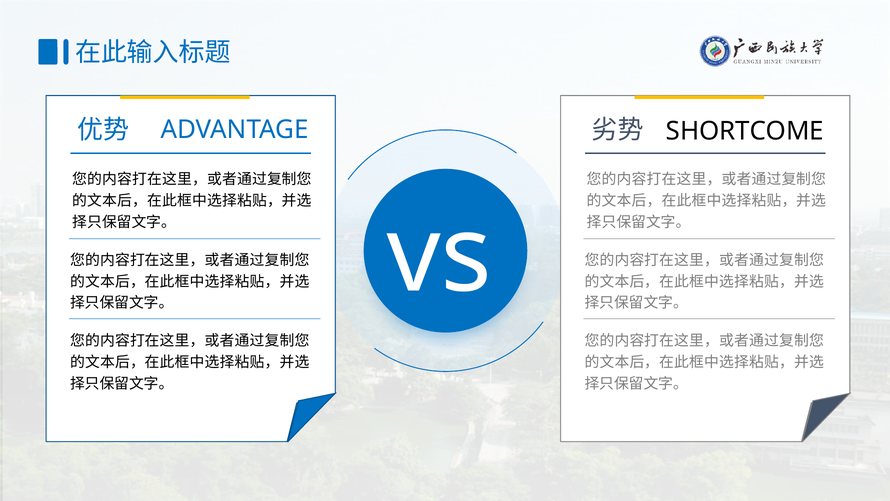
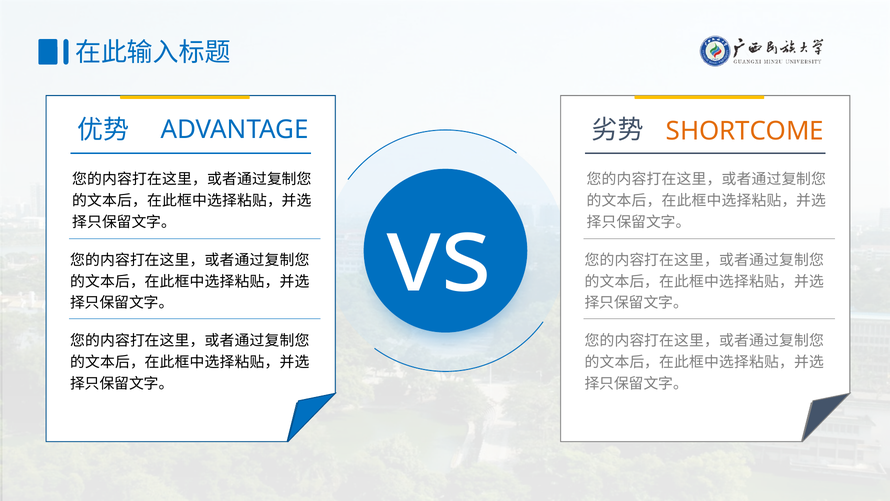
SHORTCOME colour: black -> orange (745, 131)
